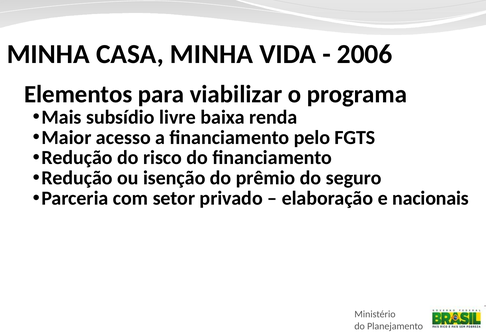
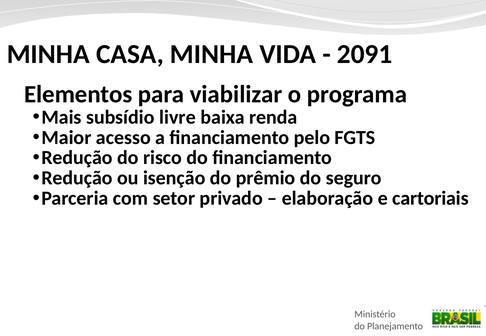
2006: 2006 -> 2091 (365, 54)
nacionais: nacionais -> cartoriais (430, 199)
